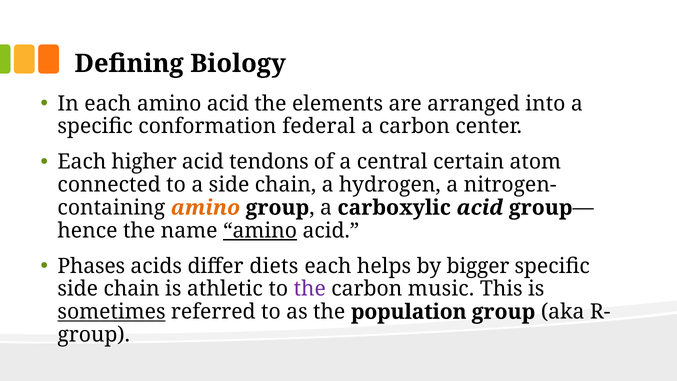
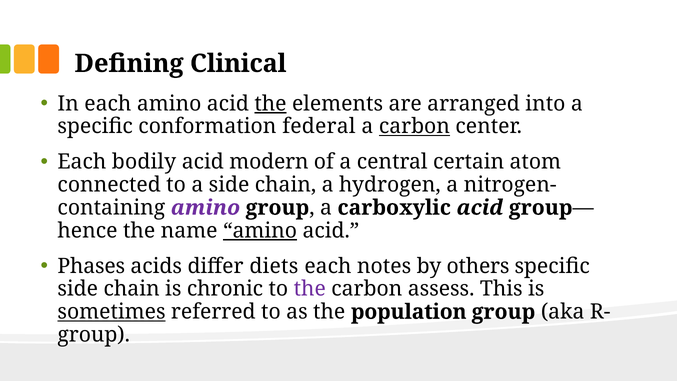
Biology: Biology -> Clinical (238, 64)
the underline: none -> present (270, 104)
carbon underline: none -> present (414, 126)
higher: higher -> bodily (144, 162)
tendons: tendons -> modern (269, 162)
amino colour: orange -> purple (205, 208)
helps: helps -> notes (384, 266)
bigger: bigger -> others (478, 266)
athletic: athletic -> chronic (225, 289)
music: music -> assess (441, 289)
